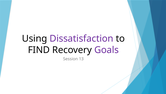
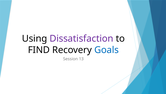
Goals colour: purple -> blue (107, 50)
